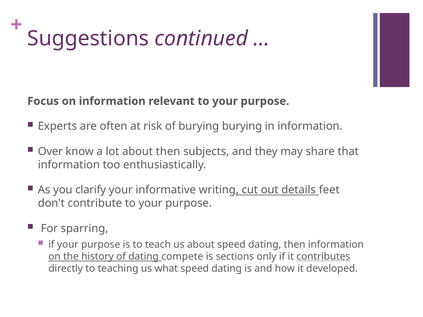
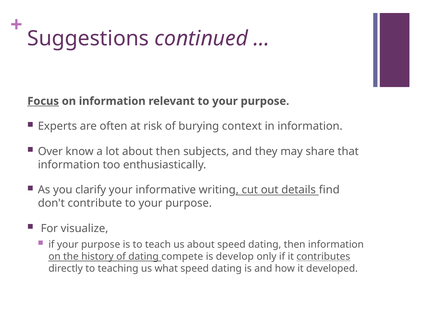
Focus underline: none -> present (43, 101)
burying burying: burying -> context (242, 126)
feet: feet -> find (329, 190)
sparring: sparring -> visualize (84, 229)
sections: sections -> develop (235, 257)
